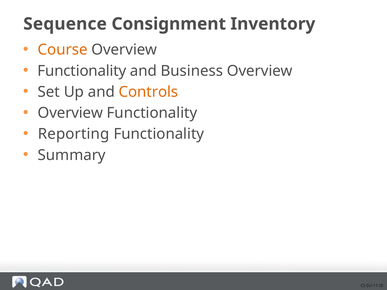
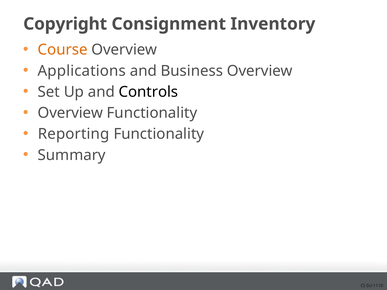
Sequence: Sequence -> Copyright (65, 24)
Functionality: Functionality -> Applications (82, 71)
Controls colour: orange -> black (148, 92)
